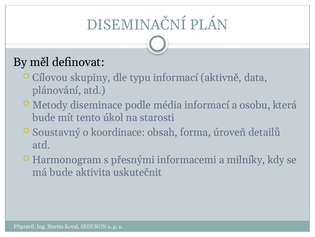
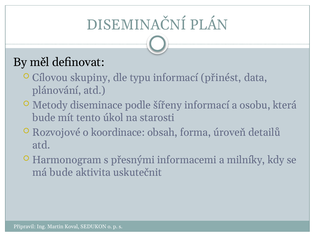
aktivně: aktivně -> přinést (221, 77)
média: média -> šířeny (168, 105)
Soustavný: Soustavný -> Rozvojové (56, 132)
